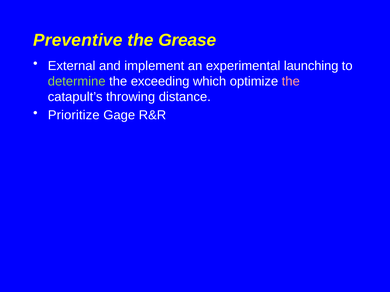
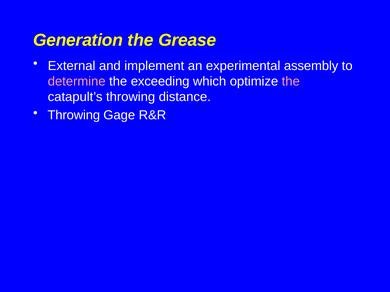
Preventive: Preventive -> Generation (78, 40)
launching: launching -> assembly (311, 66)
determine colour: light green -> pink (77, 82)
Prioritize: Prioritize -> Throwing (74, 115)
